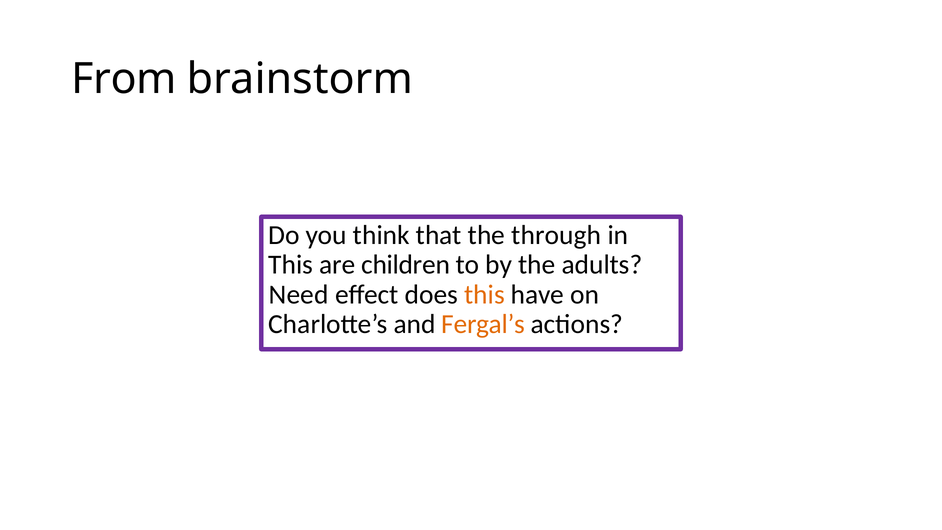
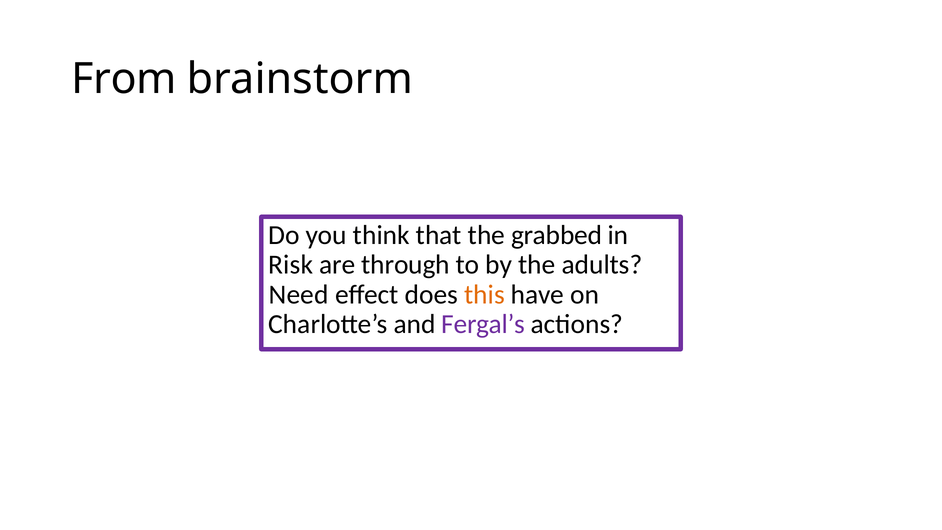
through: through -> grabbed (557, 235)
This: This -> Risk (291, 265)
children: children -> through (406, 265)
Fergal’s colour: orange -> purple (483, 324)
